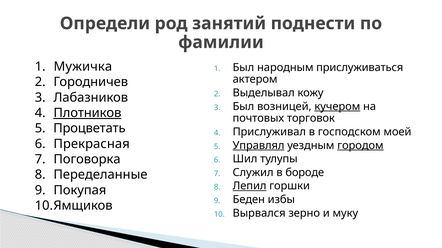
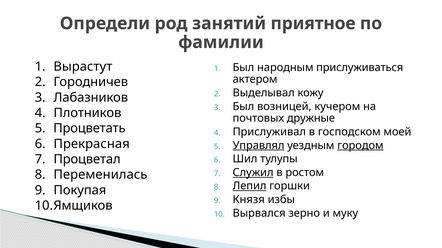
поднести: поднести -> приятное (313, 23)
Мужичка: Мужичка -> Вырастут (83, 67)
кучером underline: present -> none (337, 107)
Плотников underline: present -> none (87, 113)
торговок: торговок -> дружные (311, 119)
Поговорка: Поговорка -> Процветал (87, 160)
Переделанные: Переделанные -> Переменилась (100, 175)
Служил underline: none -> present (253, 173)
бороде: бороде -> ростом (305, 173)
Беден: Беден -> Князя (249, 200)
